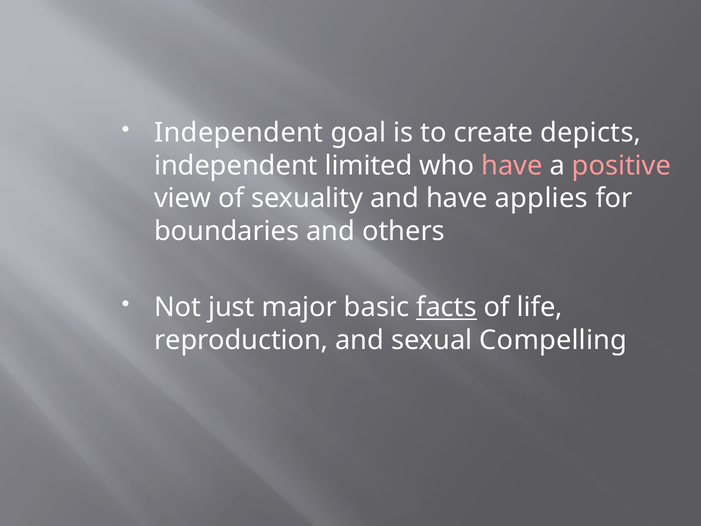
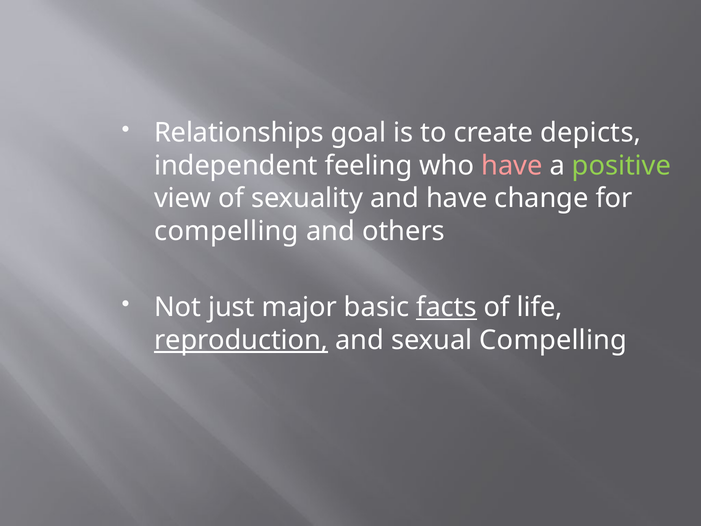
Independent: Independent -> Relationships (239, 133)
limited: limited -> feeling (369, 165)
positive colour: pink -> light green (622, 165)
applies: applies -> change (542, 198)
boundaries: boundaries -> compelling (227, 231)
reproduction underline: none -> present (241, 340)
